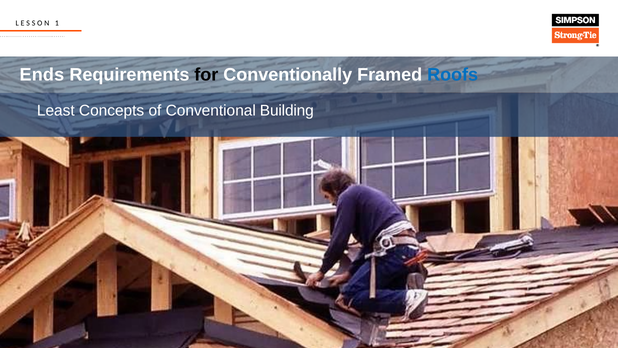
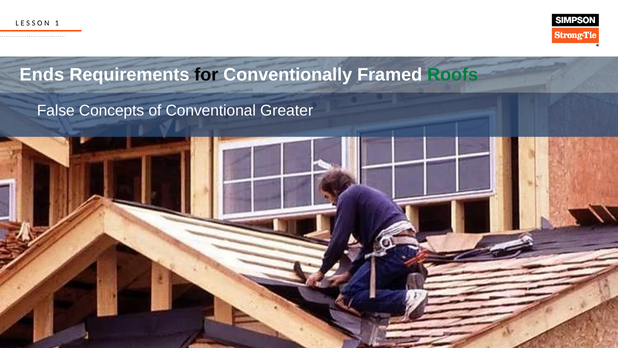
Roofs colour: blue -> green (453, 74)
Least: Least -> False (56, 111)
Building: Building -> Greater (287, 111)
